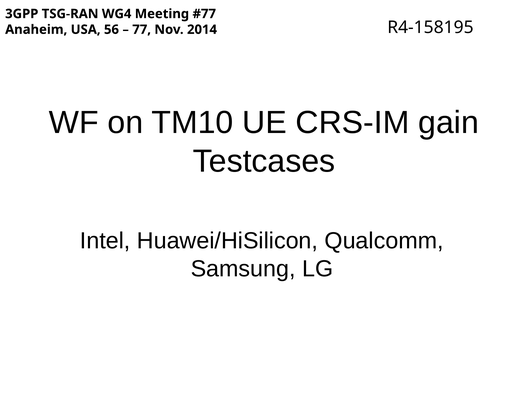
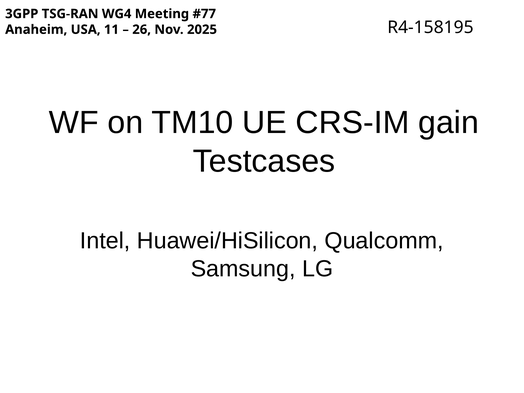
56: 56 -> 11 (111, 30)
77: 77 -> 26 (142, 30)
2014: 2014 -> 2025 (202, 30)
